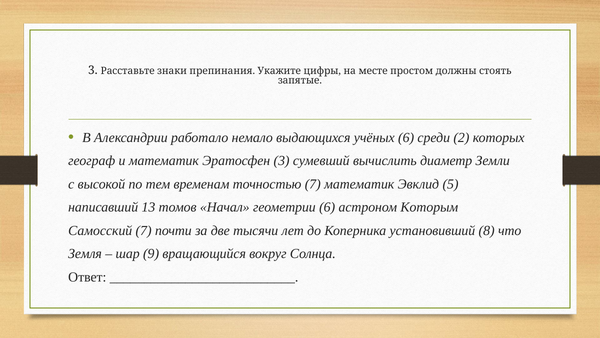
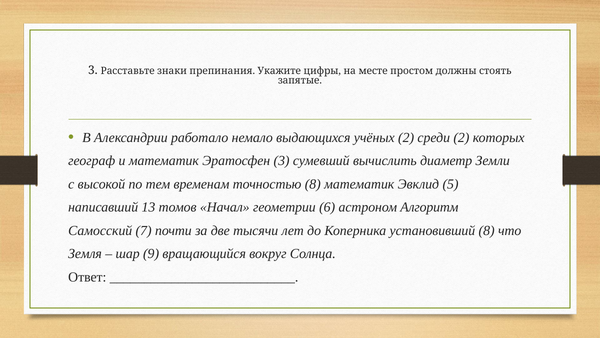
учёных 6: 6 -> 2 (406, 137)
точностью 7: 7 -> 8 (313, 184)
Которым: Которым -> Алгоритм (429, 207)
